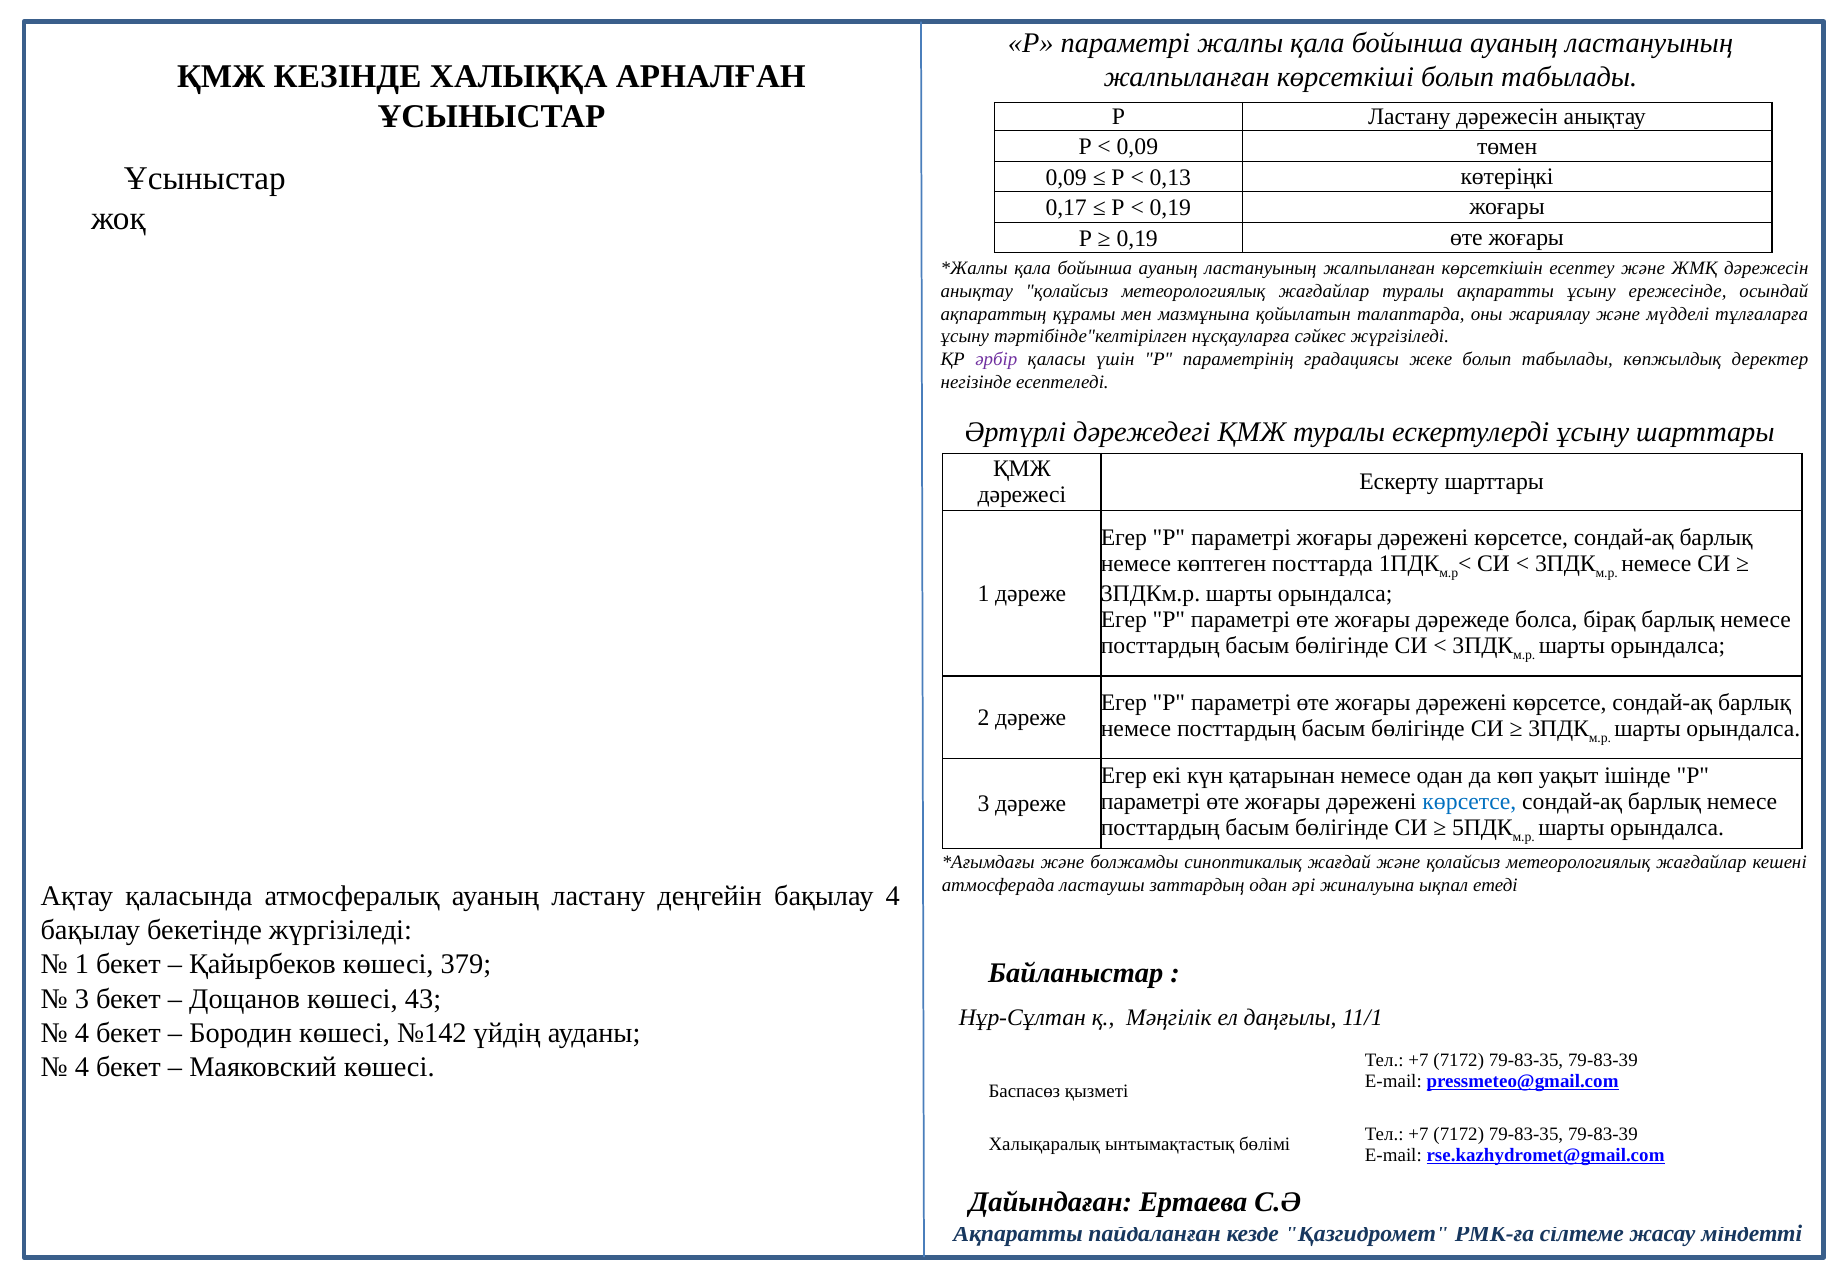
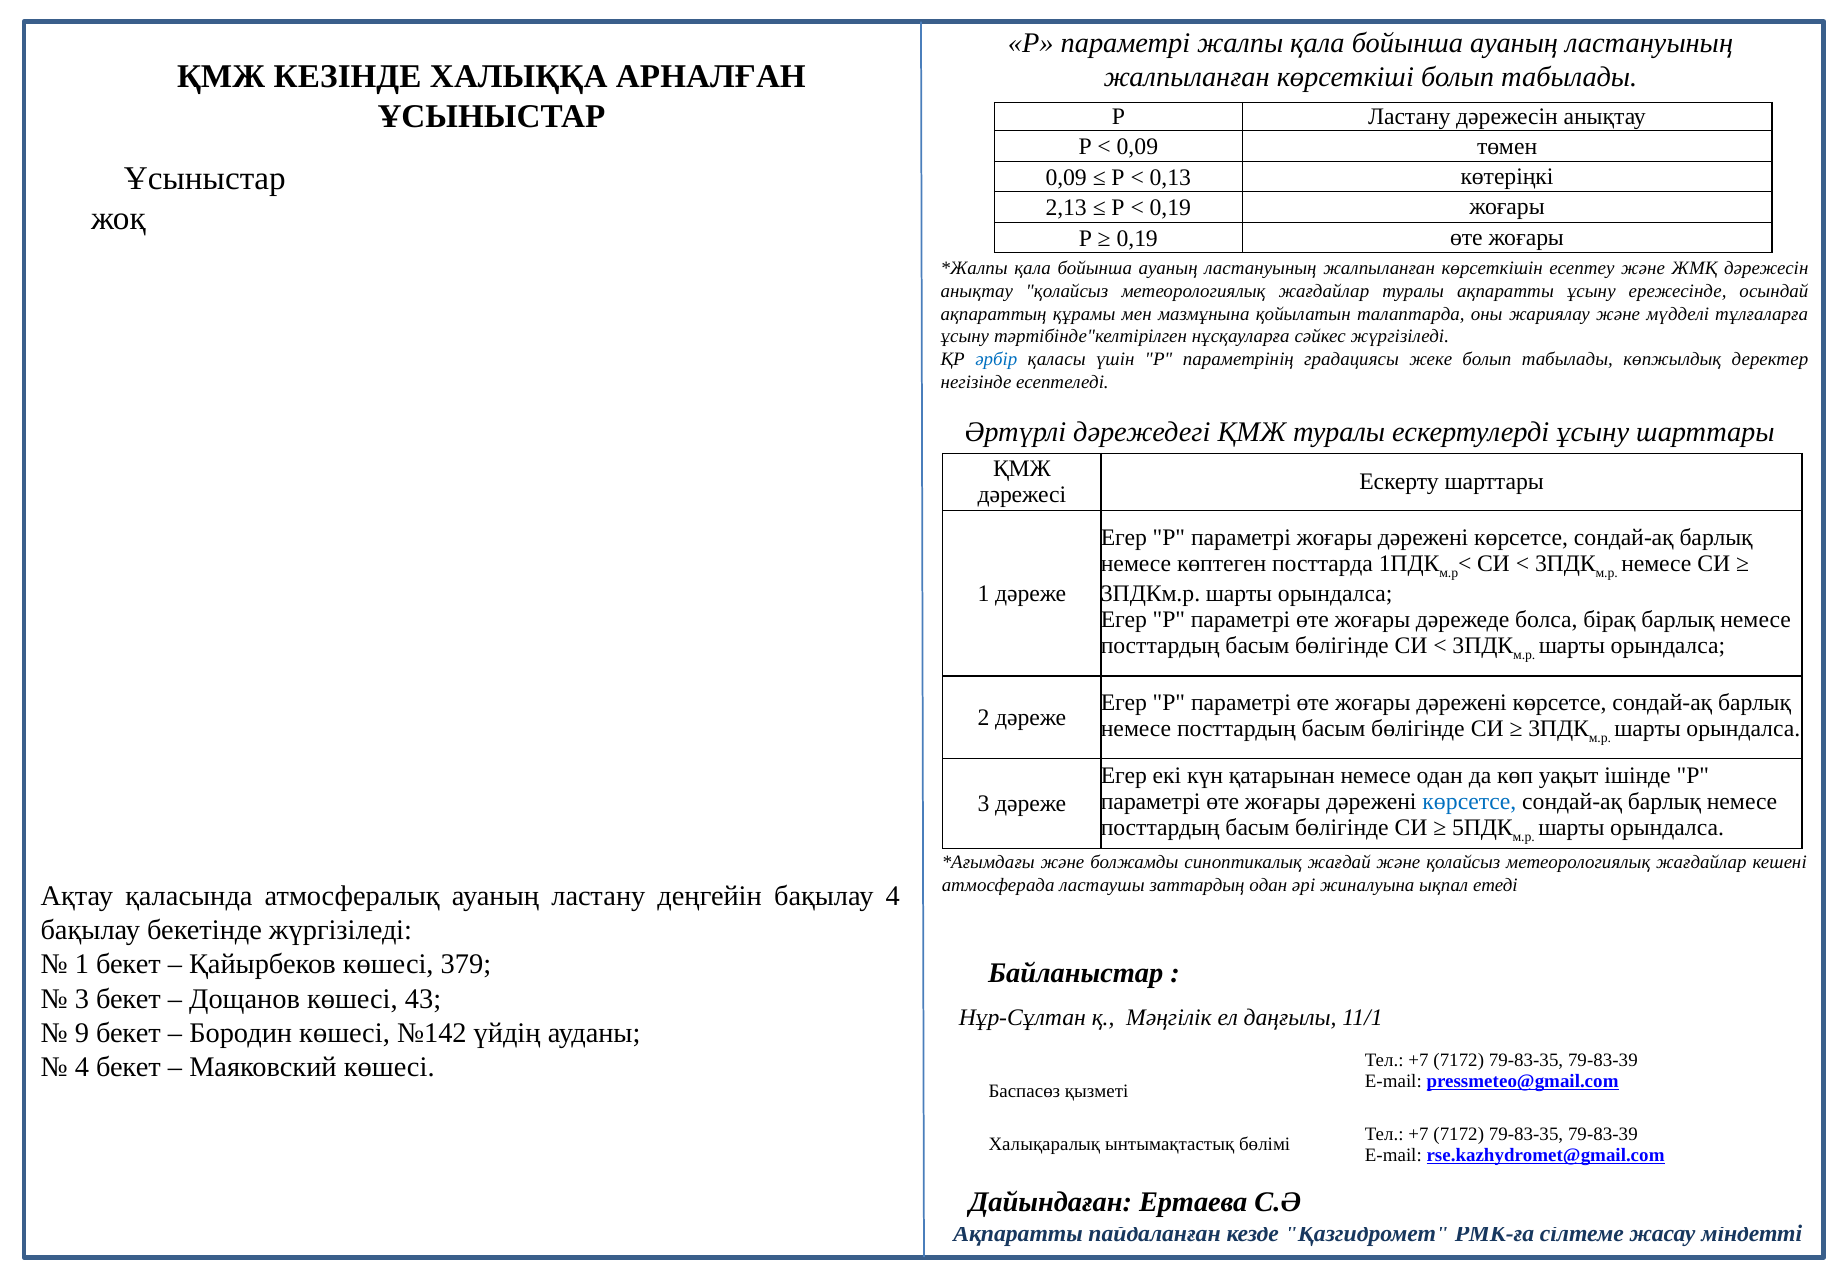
0,17: 0,17 -> 2,13 (1066, 208)
әрбір colour: purple -> blue (996, 359)
4: 4 -> 9 (82, 1033)
